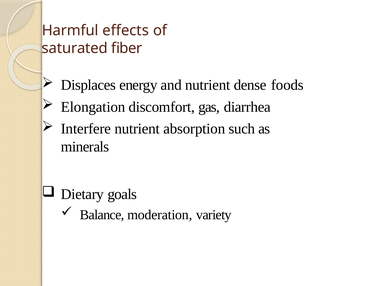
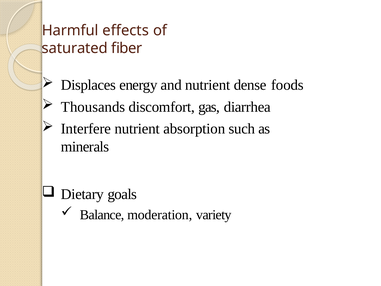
Elongation: Elongation -> Thousands (93, 107)
